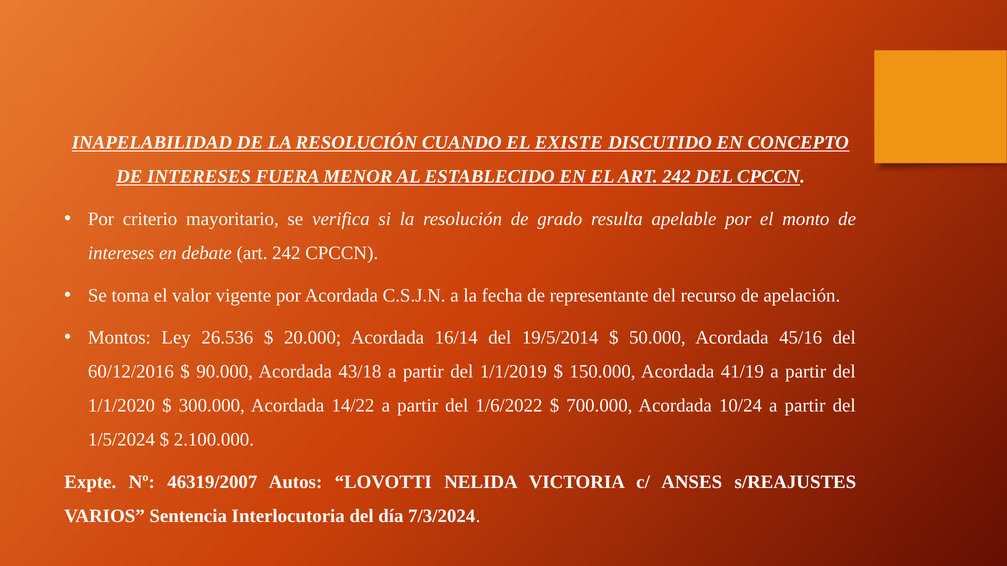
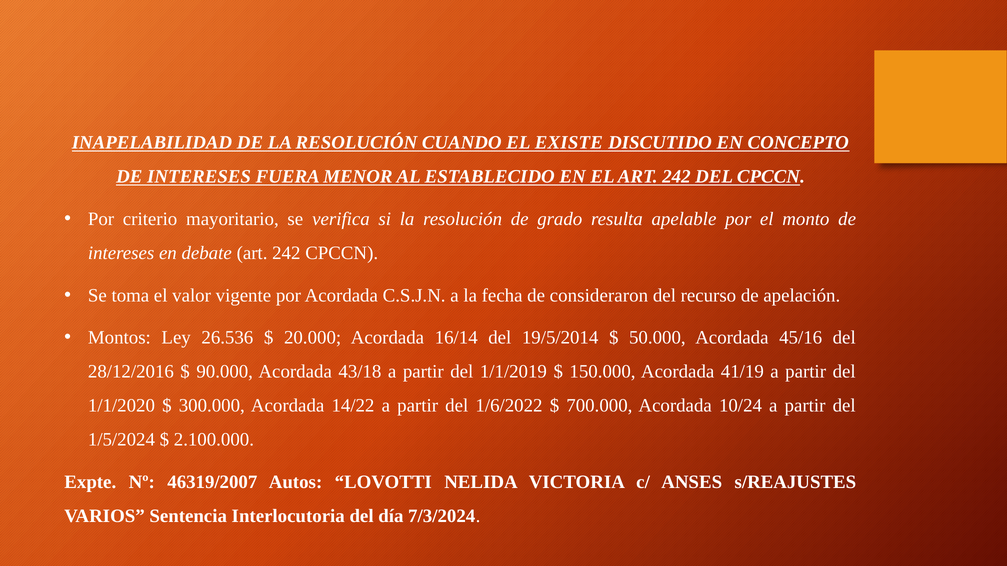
representante: representante -> consideraron (599, 296)
60/12/2016: 60/12/2016 -> 28/12/2016 (131, 372)
